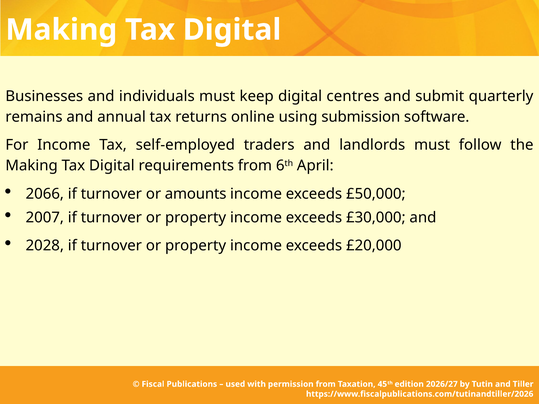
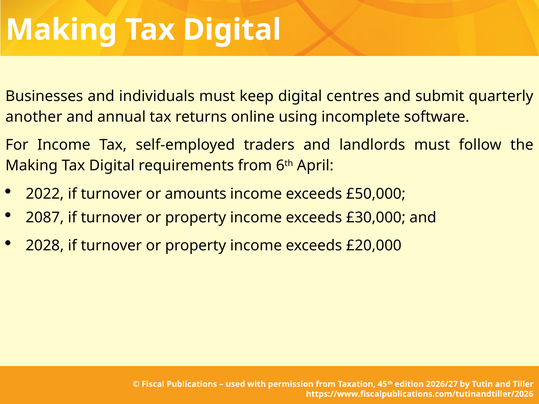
remains: remains -> another (34, 117)
submission: submission -> incomplete (361, 117)
2066: 2066 -> 2022 (45, 194)
2007: 2007 -> 2087 (45, 218)
